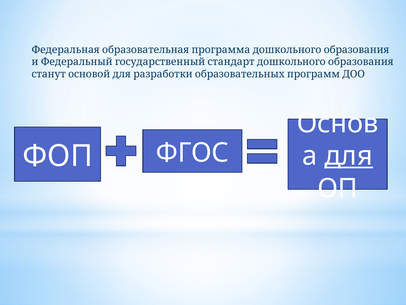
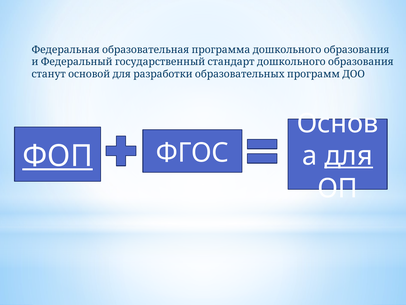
ФОП underline: none -> present (58, 156)
